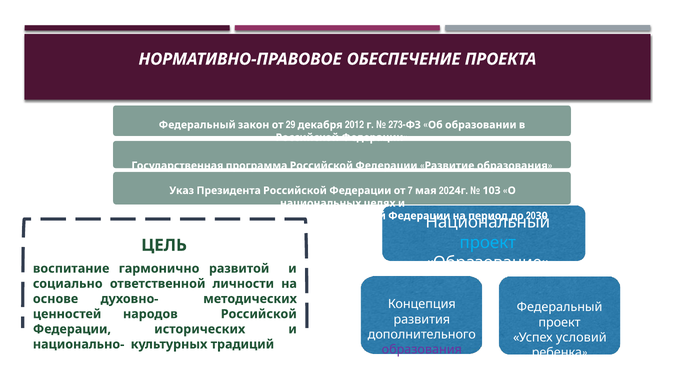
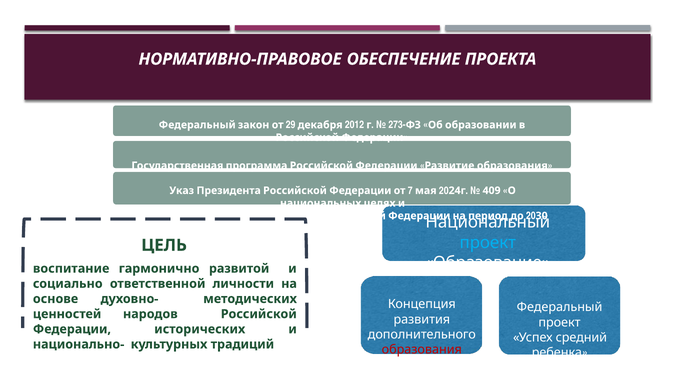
103: 103 -> 409 (492, 191)
условий: условий -> средний (581, 338)
образования colour: purple -> red (422, 350)
